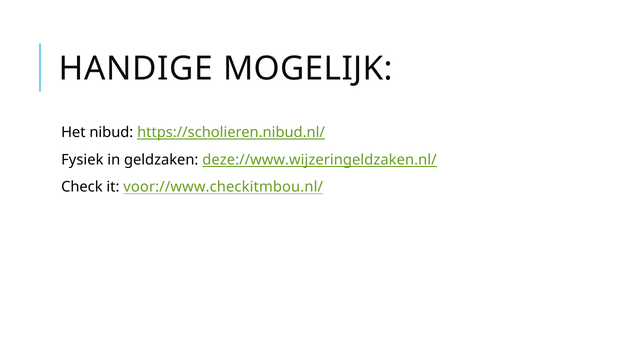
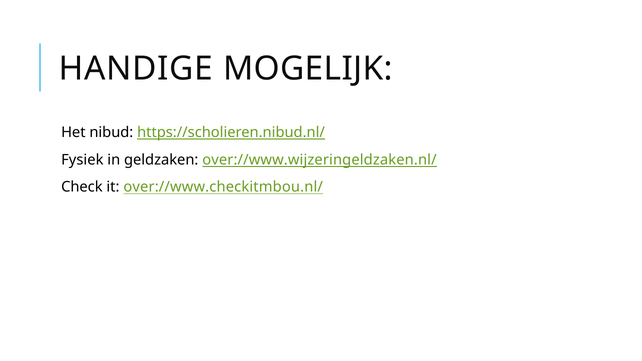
deze://www.wijzeringeldzaken.nl/: deze://www.wijzeringeldzaken.nl/ -> over://www.wijzeringeldzaken.nl/ (319, 160)
voor://www.checkitmbou.nl/: voor://www.checkitmbou.nl/ -> over://www.checkitmbou.nl/ (223, 187)
